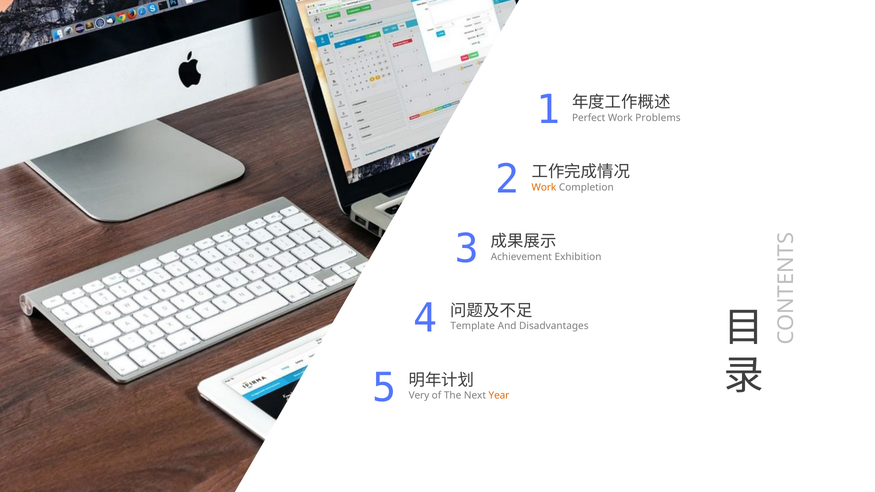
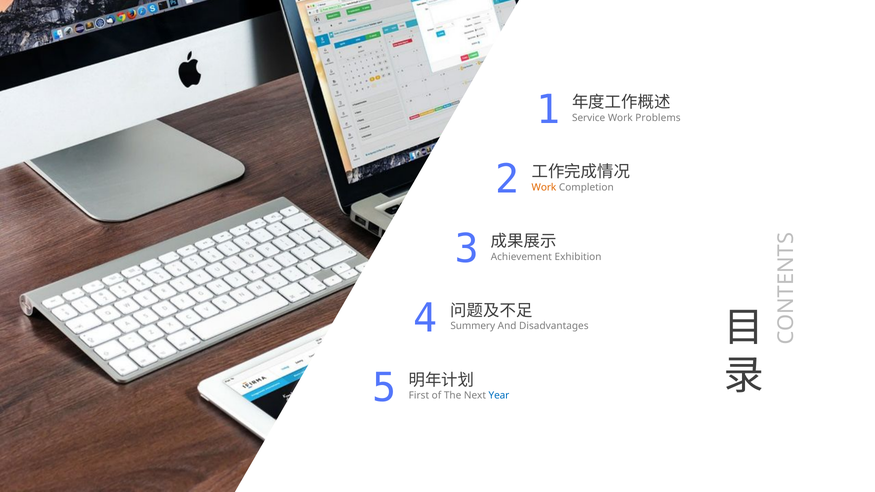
Perfect: Perfect -> Service (589, 118)
Template: Template -> Summery (473, 326)
Very: Very -> First (419, 396)
Year colour: orange -> blue (499, 396)
